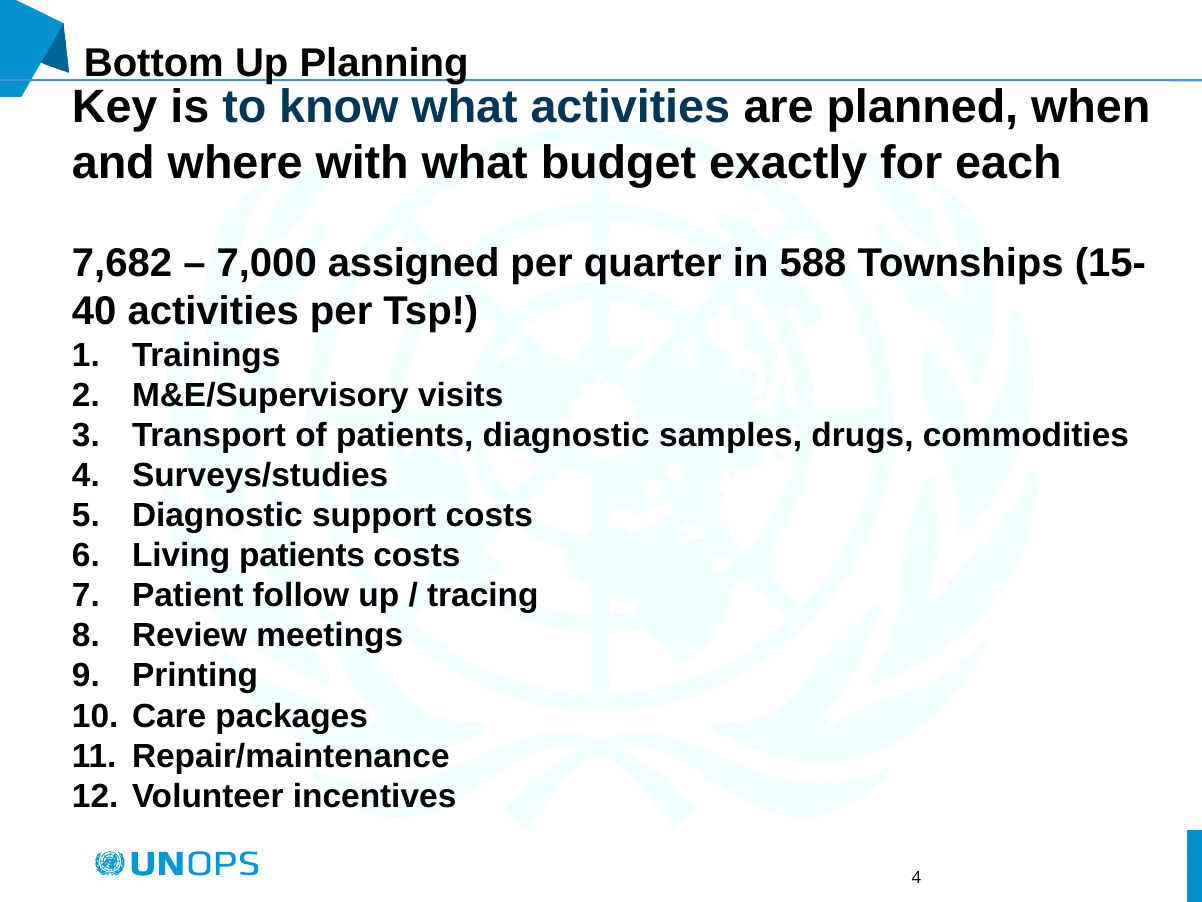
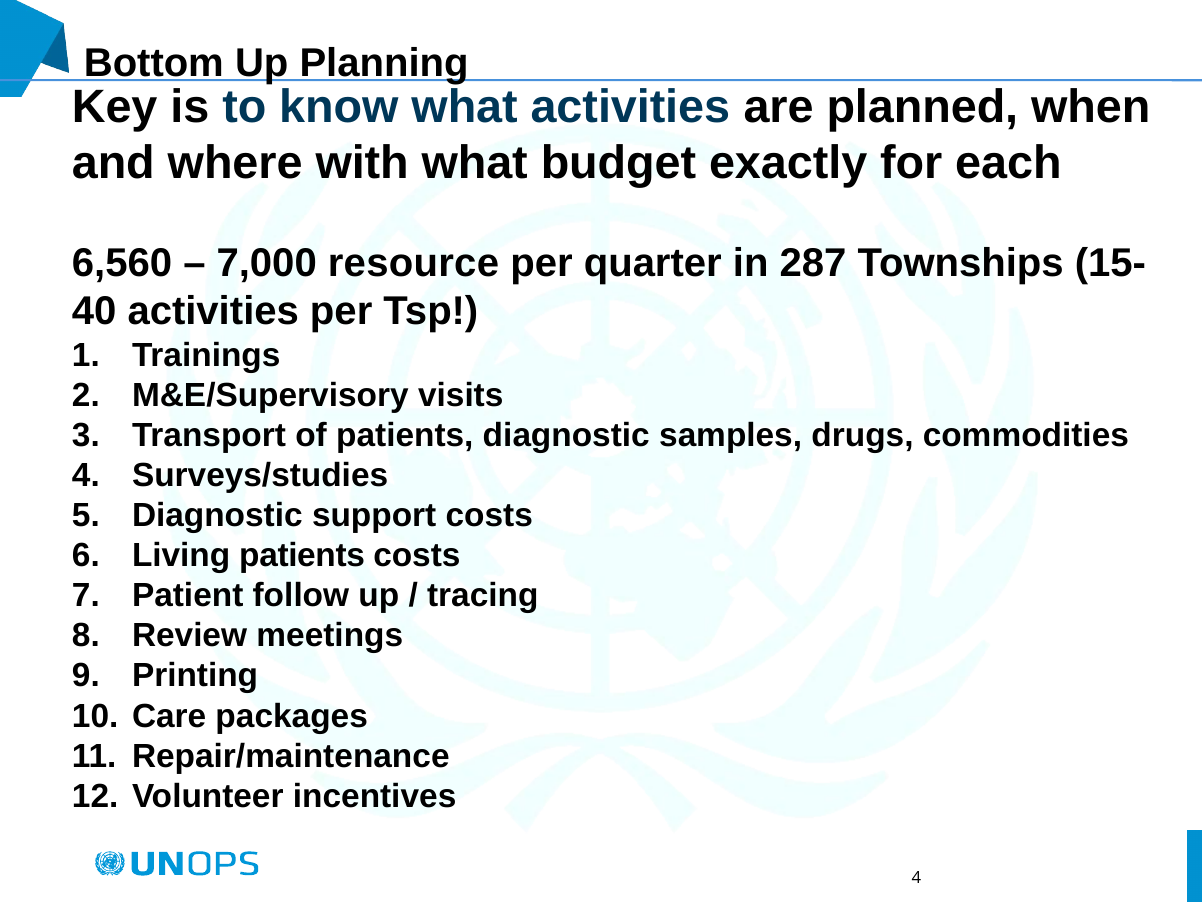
7,682: 7,682 -> 6,560 (122, 263)
assigned: assigned -> resource (413, 263)
588: 588 -> 287 (813, 263)
